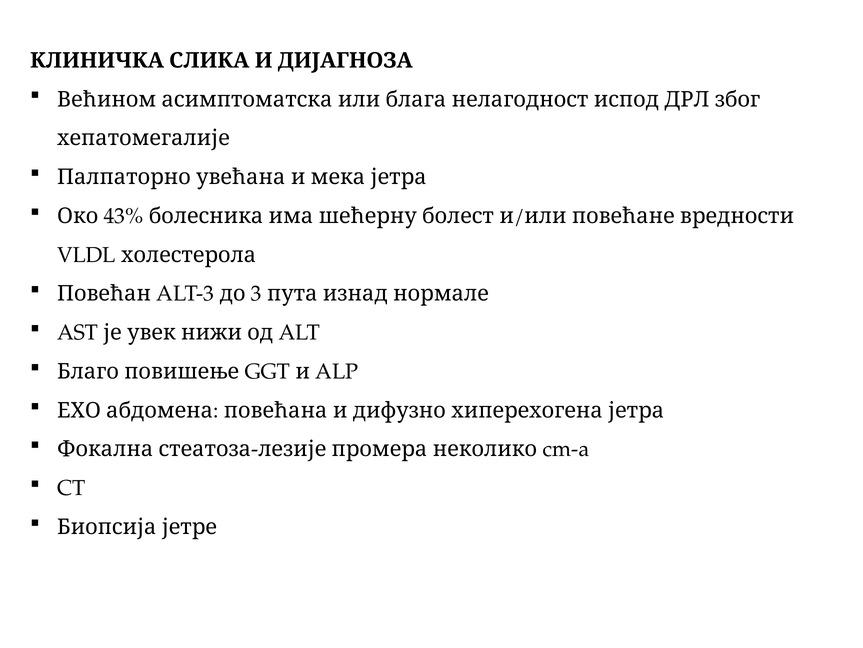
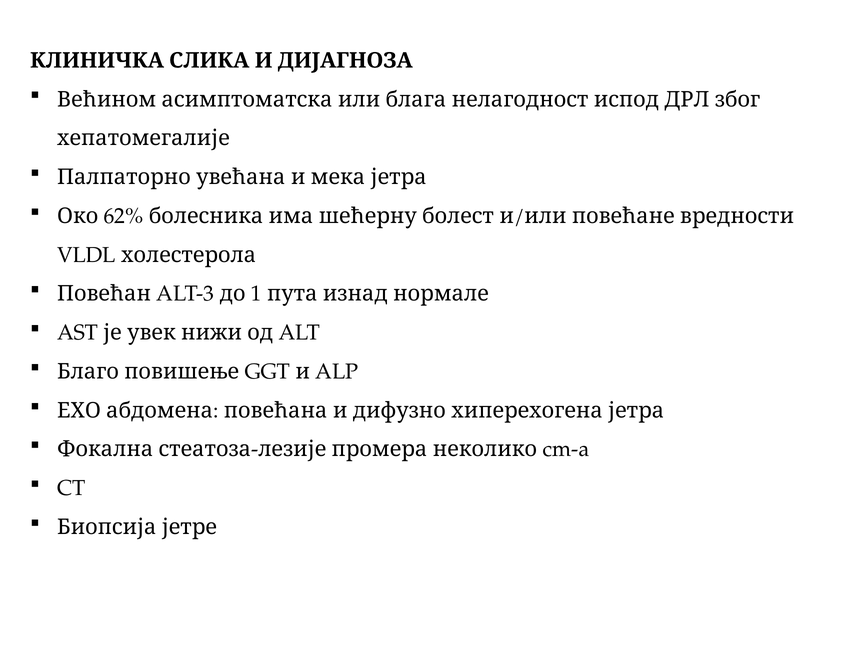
43%: 43% -> 62% (123, 216)
3: 3 -> 1 (256, 293)
